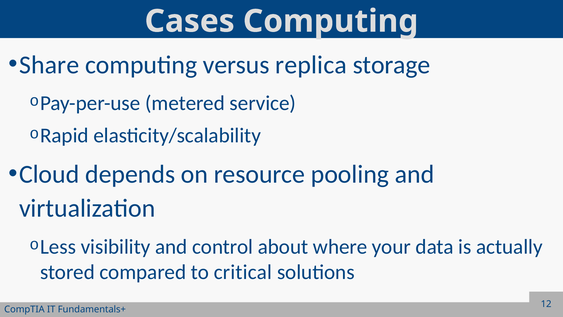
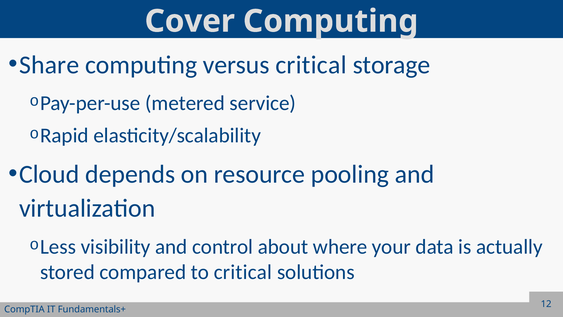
Cases: Cases -> Cover (190, 21)
versus replica: replica -> critical (311, 65)
